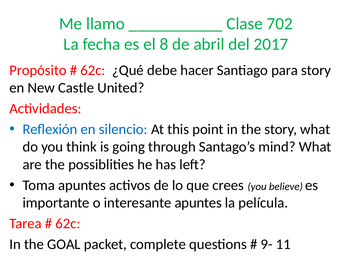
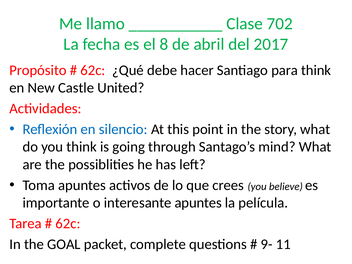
para story: story -> think (316, 70)
